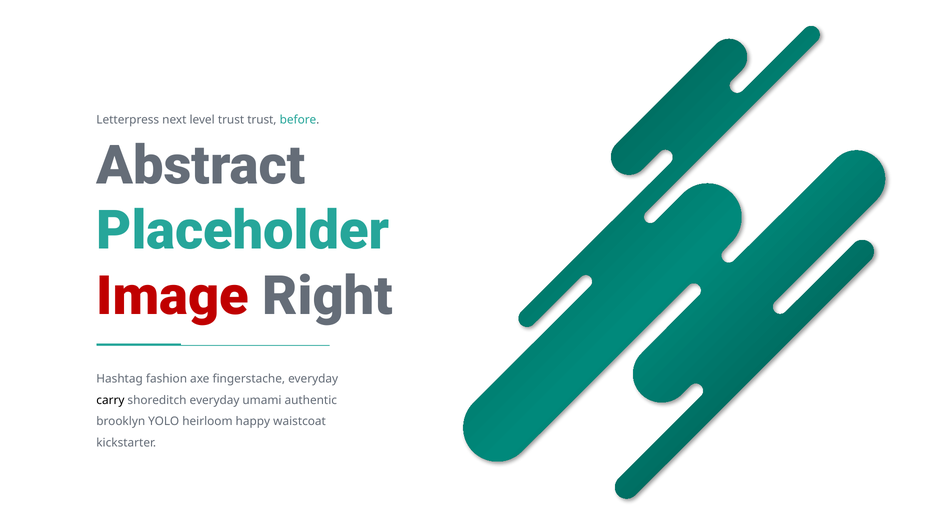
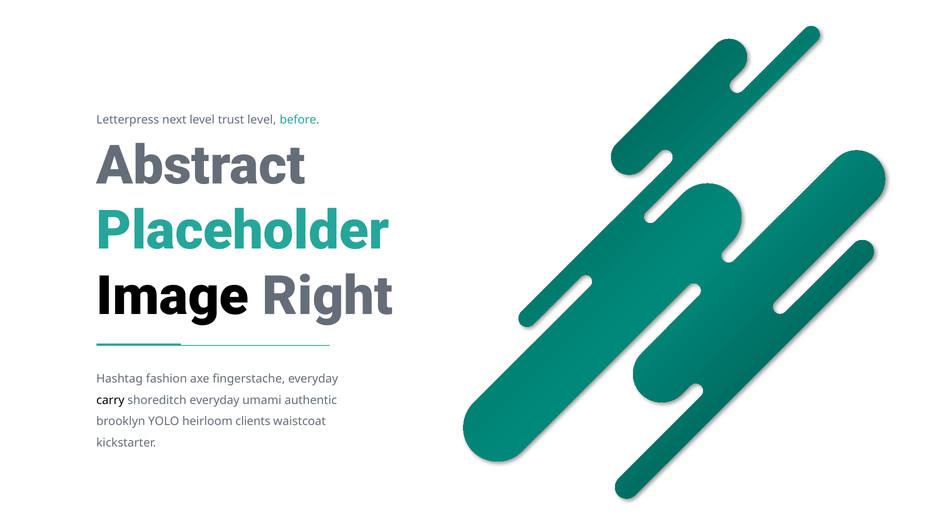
trust trust: trust -> level (262, 120)
Image colour: red -> black (173, 297)
happy: happy -> clients (253, 422)
